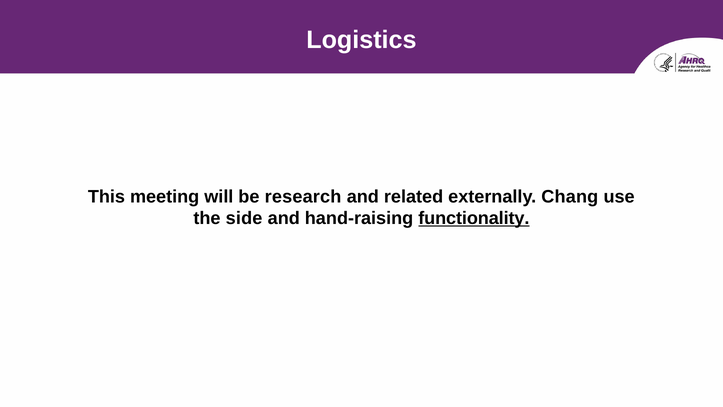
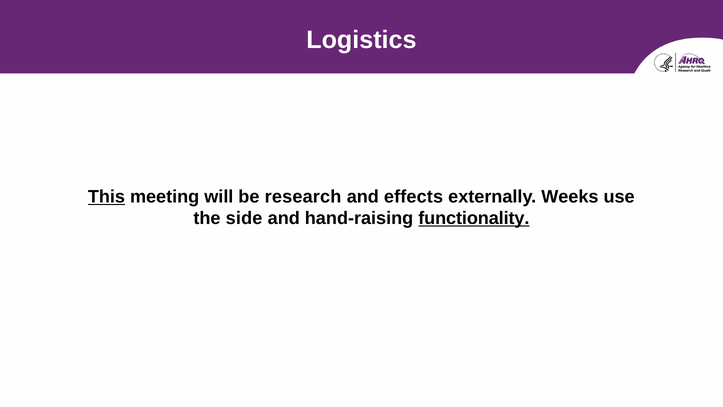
This underline: none -> present (106, 197)
related: related -> effects (414, 197)
Chang: Chang -> Weeks (570, 197)
